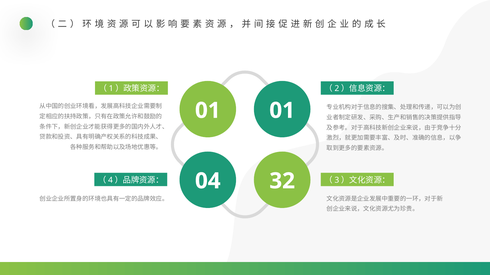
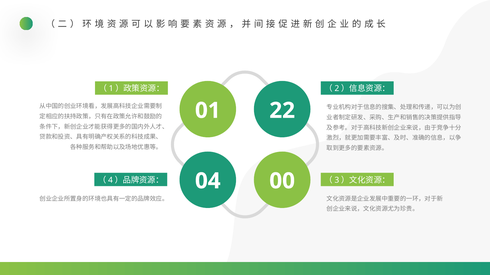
01 01: 01 -> 22 (282, 111)
32: 32 -> 00 (282, 181)
